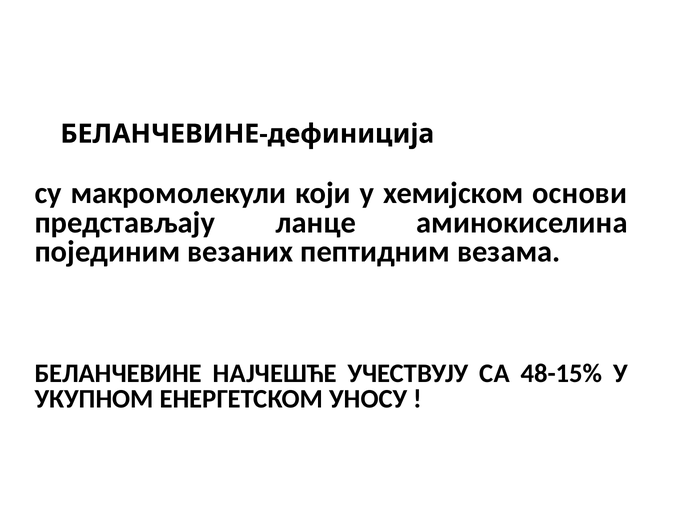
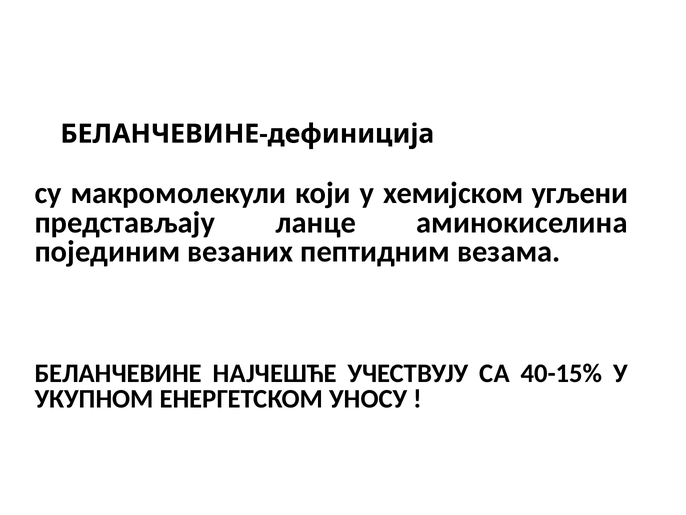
основи: основи -> угљени (580, 193)
48-15%: 48-15% -> 40-15% (561, 373)
